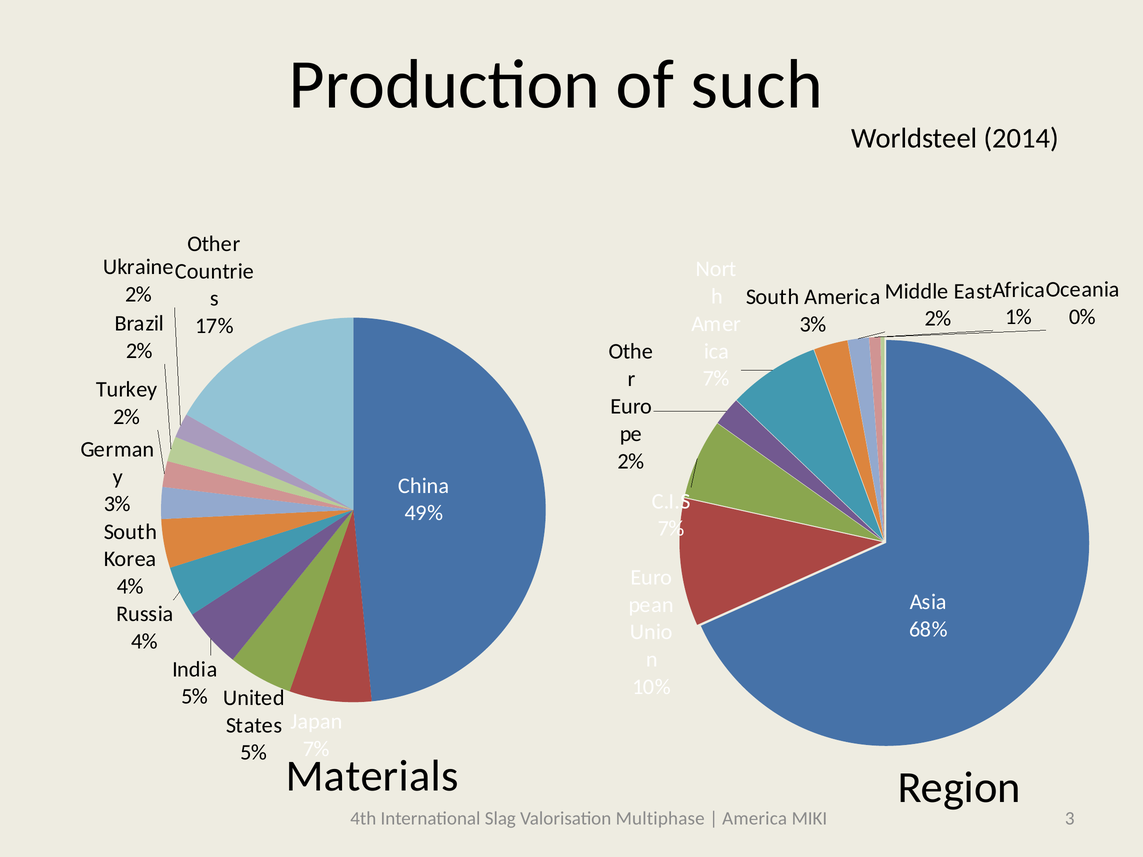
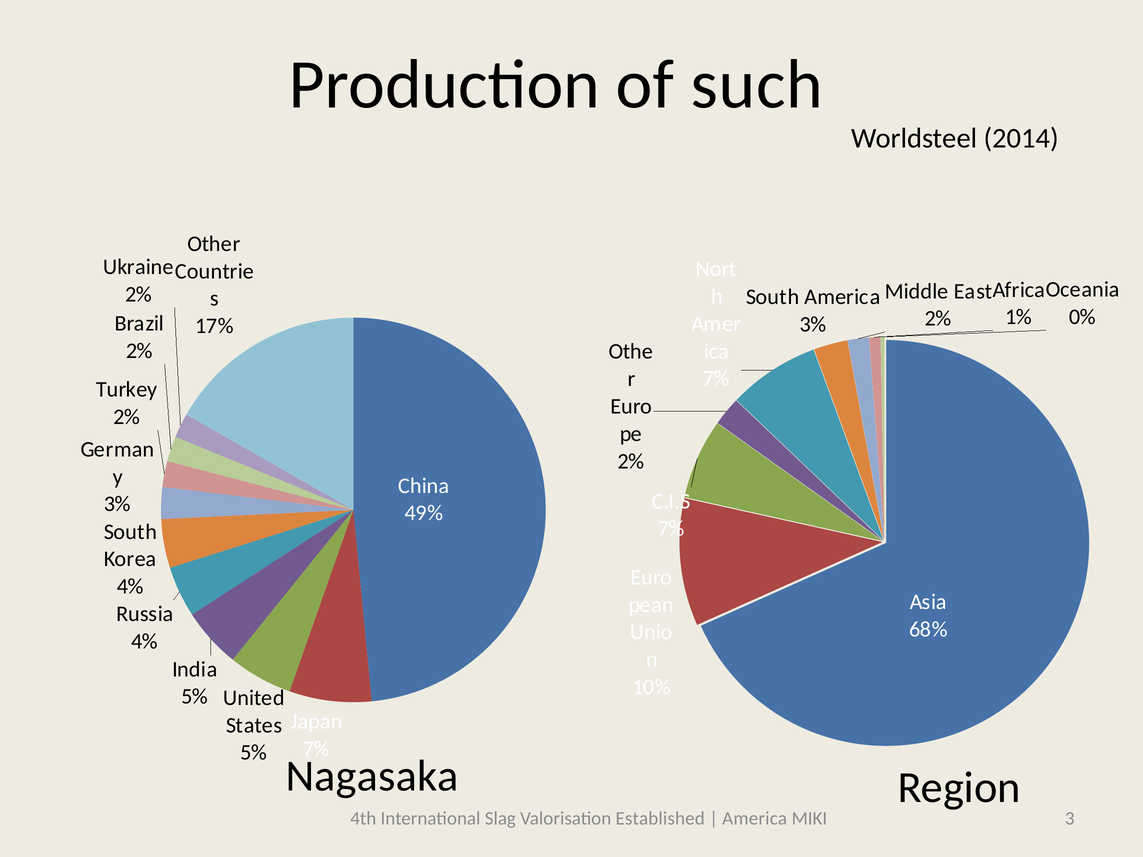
Materials: Materials -> Nagasaka (372, 776)
Multiphase: Multiphase -> Established (660, 819)
